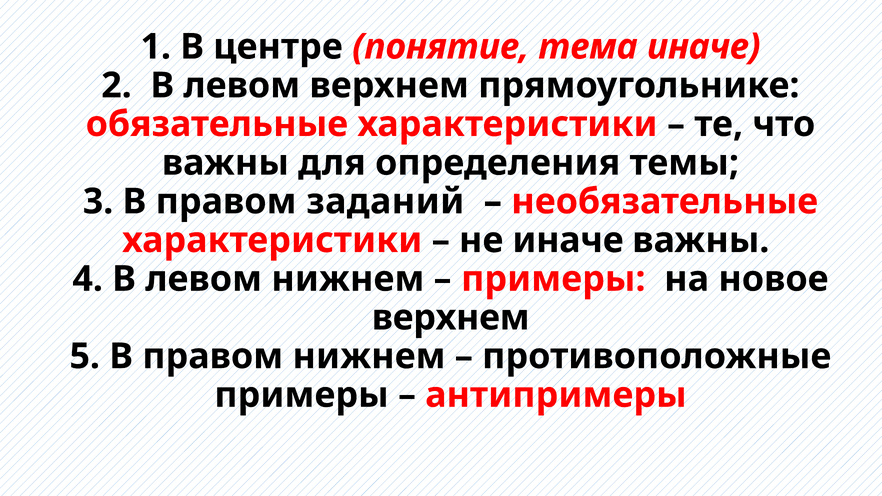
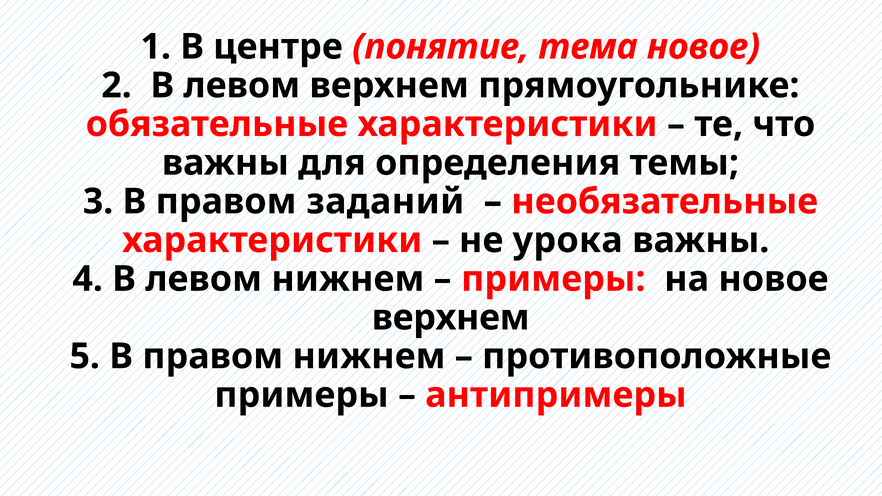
тема иначе: иначе -> новое (704, 47)
не иначе: иначе -> урока (568, 240)
